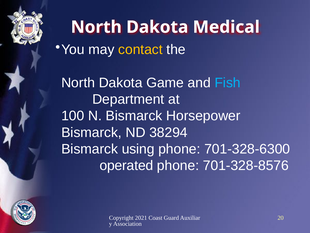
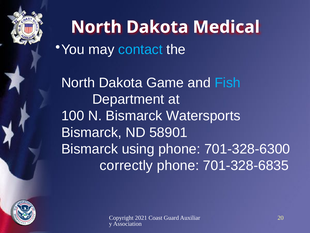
contact colour: yellow -> light blue (140, 50)
Horsepower: Horsepower -> Watersports (203, 116)
38294: 38294 -> 58901 (168, 132)
operated: operated -> correctly (126, 165)
701-328-8576: 701-328-8576 -> 701-328-6835 (246, 165)
